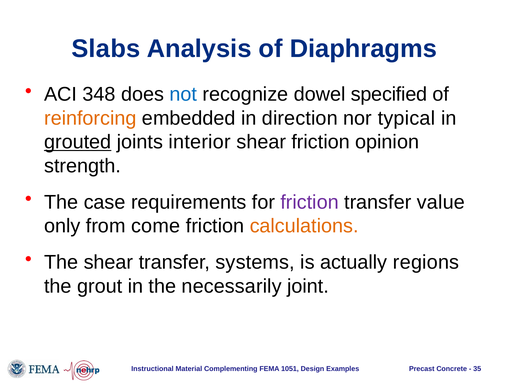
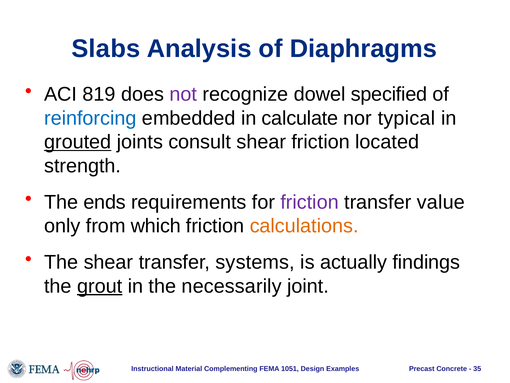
348: 348 -> 819 (99, 94)
not colour: blue -> purple (183, 94)
reinforcing colour: orange -> blue (90, 118)
direction: direction -> calculate (300, 118)
interior: interior -> consult (200, 142)
opinion: opinion -> located (387, 142)
case: case -> ends (105, 202)
come: come -> which (156, 226)
regions: regions -> findings (426, 262)
grout underline: none -> present (100, 286)
